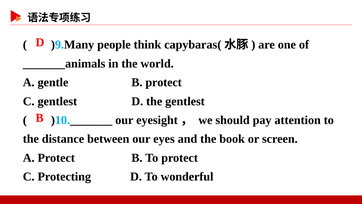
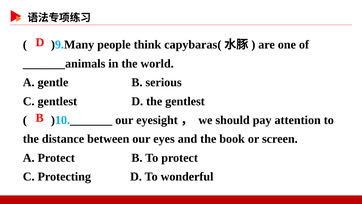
B protect: protect -> serious (164, 82)
